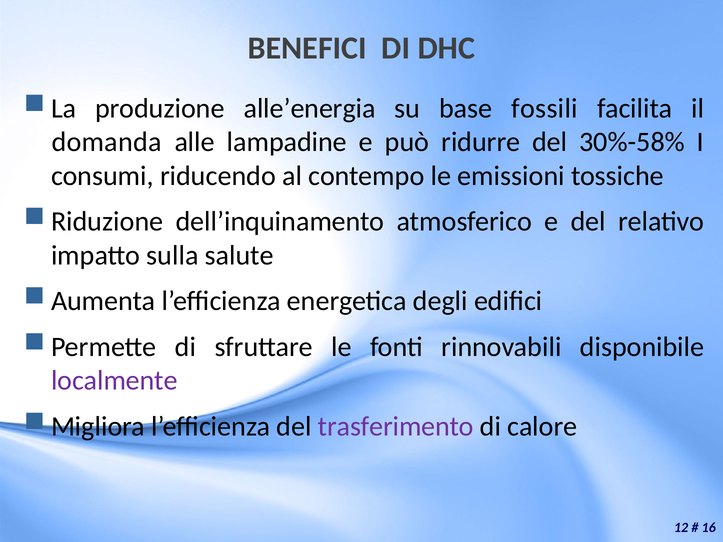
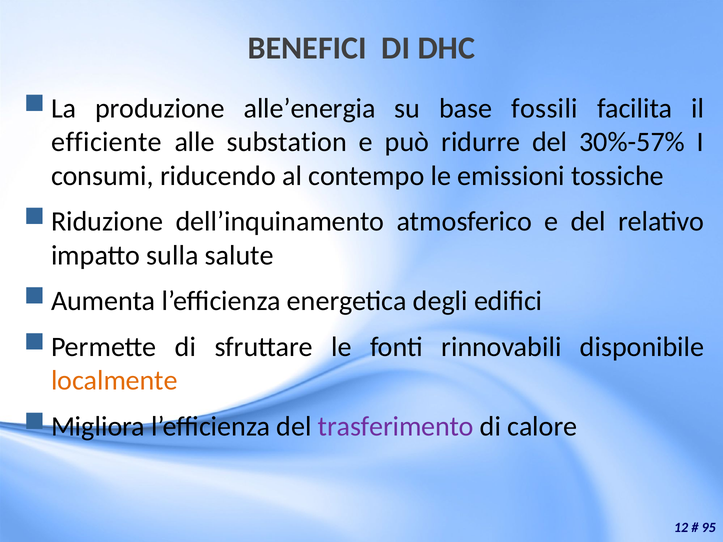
domanda: domanda -> efficiente (107, 142)
lampadine: lampadine -> substation (287, 142)
30%-58%: 30%-58% -> 30%-57% (632, 142)
localmente colour: purple -> orange (114, 381)
16: 16 -> 95 (709, 528)
